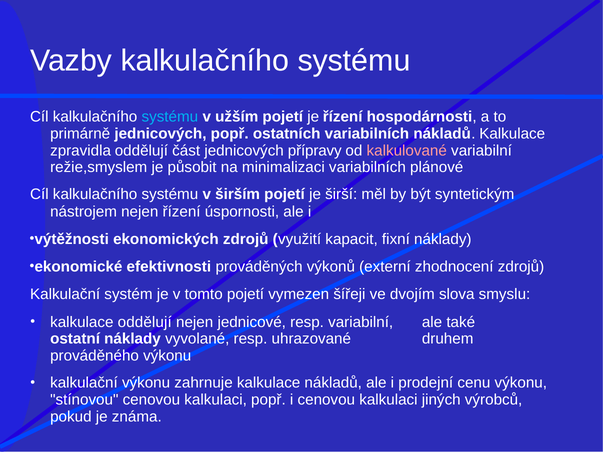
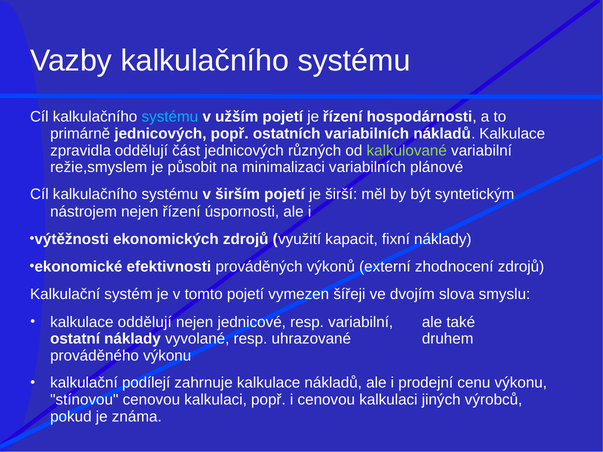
přípravy: přípravy -> různých (315, 151)
kalkulované colour: pink -> light green (407, 151)
kalkulační výkonu: výkonu -> podílejí (146, 383)
